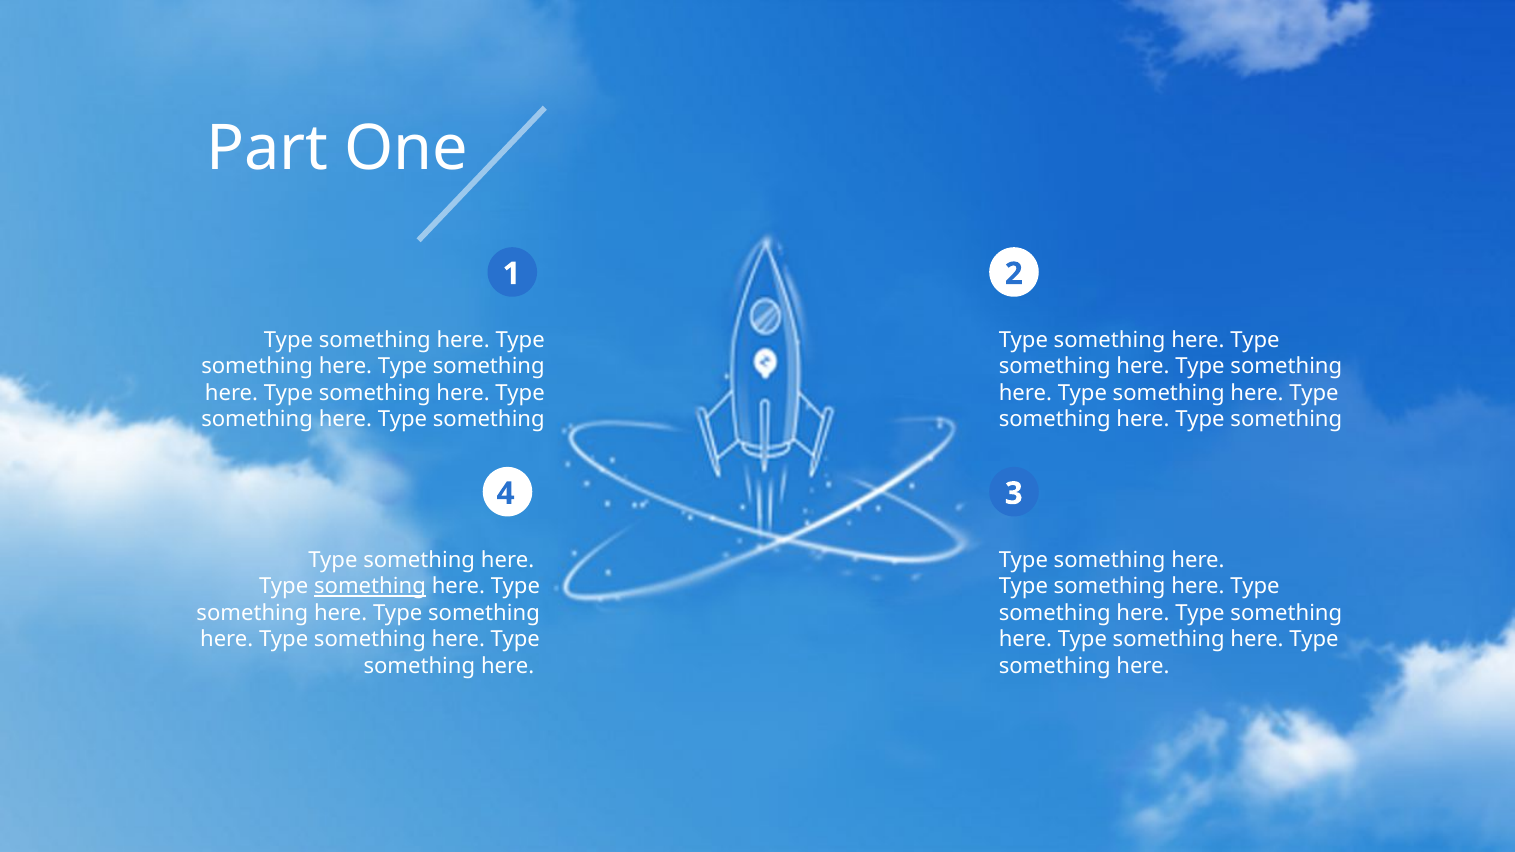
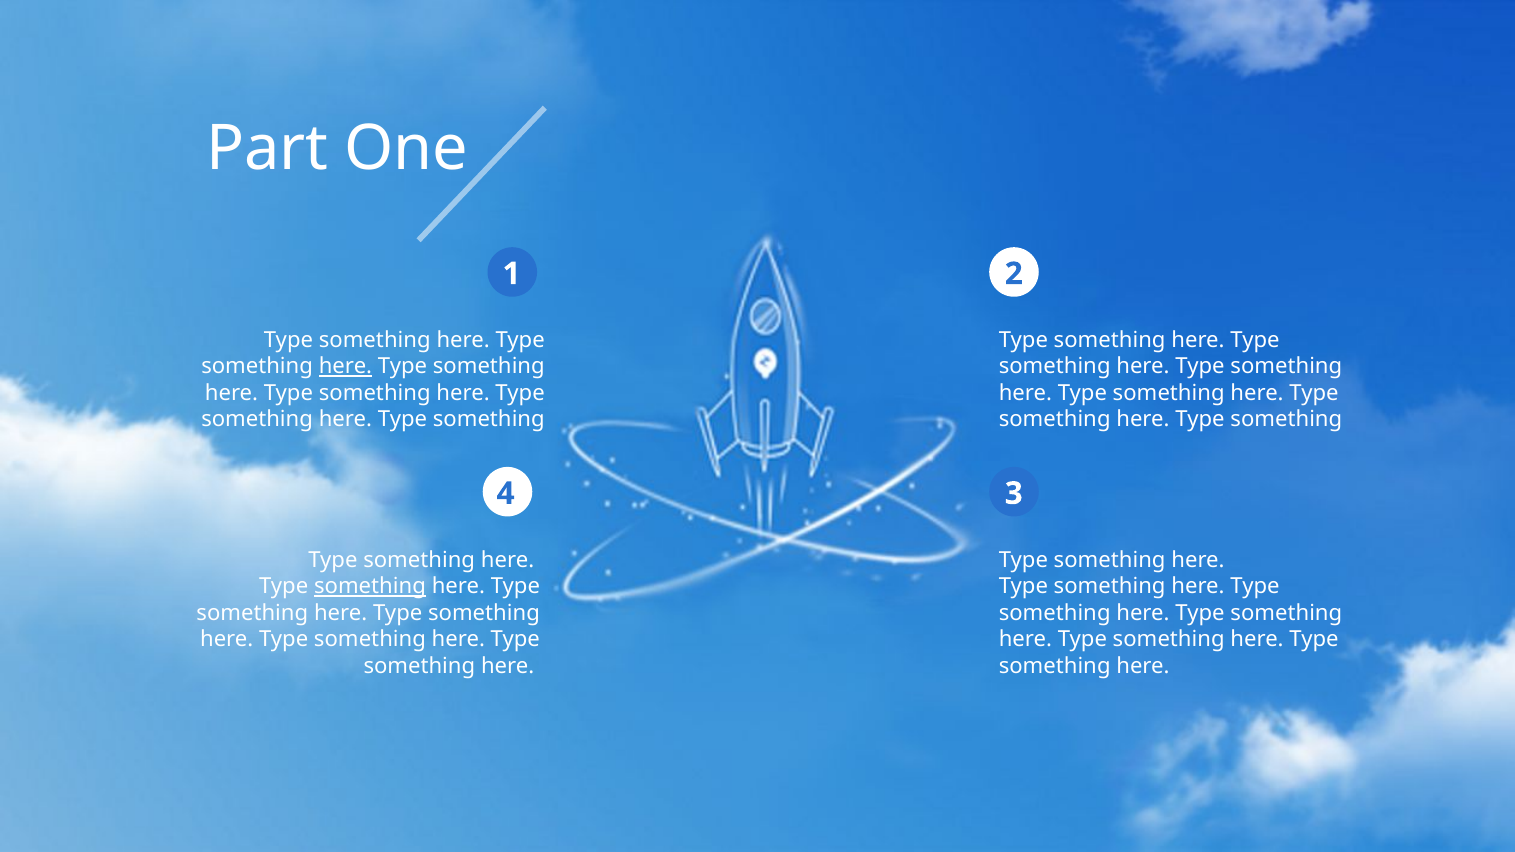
here underline: none -> present (345, 367)
